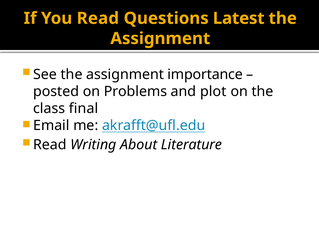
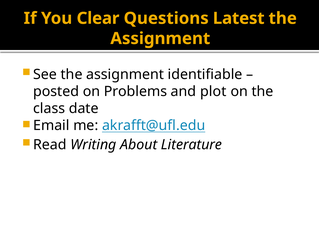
You Read: Read -> Clear (98, 18)
importance: importance -> identifiable (205, 75)
final: final -> date (84, 109)
